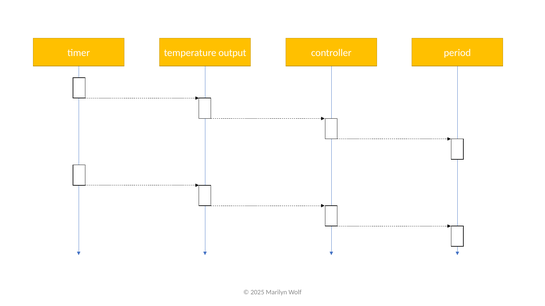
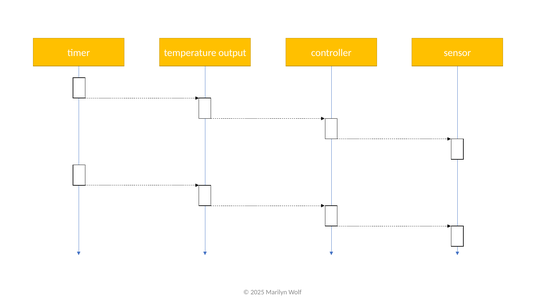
period: period -> sensor (457, 53)
